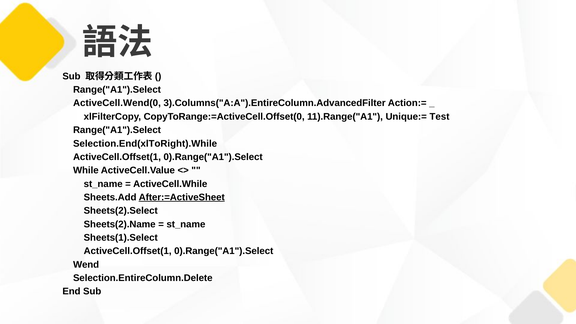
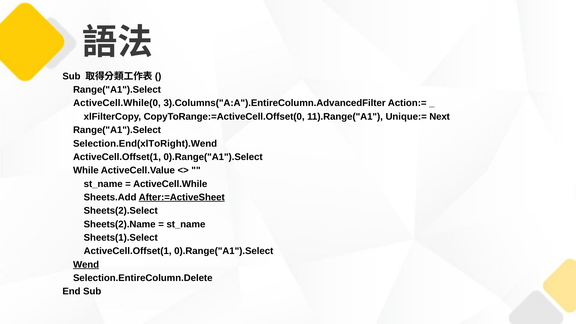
ActiveCell.Wend(0: ActiveCell.Wend(0 -> ActiveCell.While(0 (117, 103)
Test: Test -> Next (440, 117)
Selection.End(xlToRight).While: Selection.End(xlToRight).While -> Selection.End(xlToRight).Wend (145, 144)
Wend underline: none -> present (86, 265)
